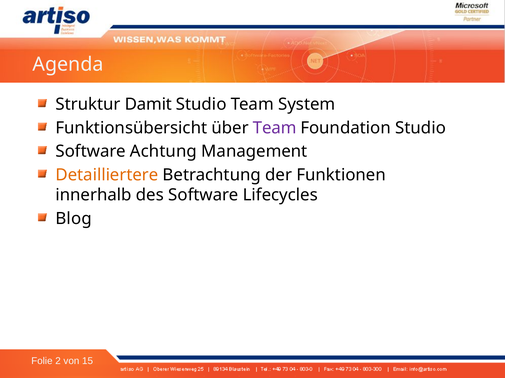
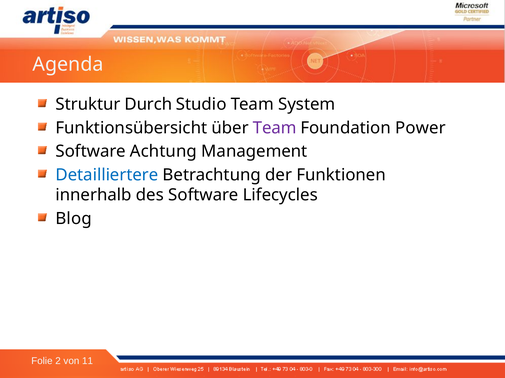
Damit: Damit -> Durch (148, 105)
Foundation Studio: Studio -> Power (420, 128)
Detailliertere colour: orange -> blue (107, 175)
15: 15 -> 11 (88, 362)
